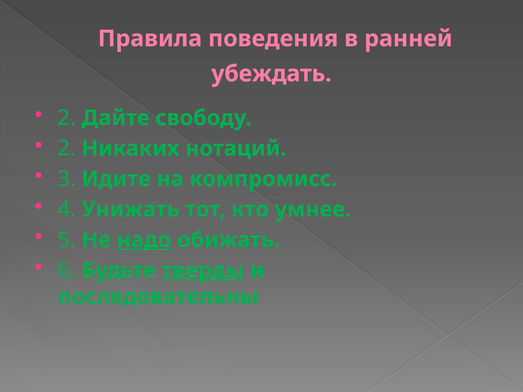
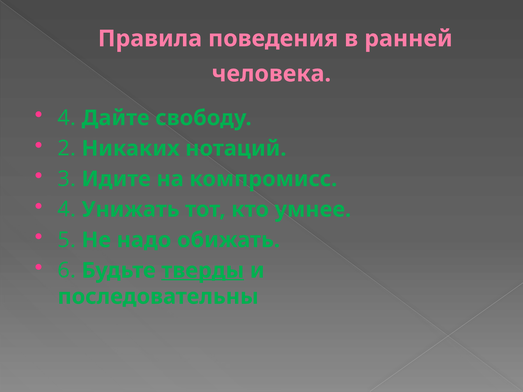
убеждать: убеждать -> человека (271, 74)
2: 2 -> 4 (67, 118)
надо underline: present -> none (144, 240)
